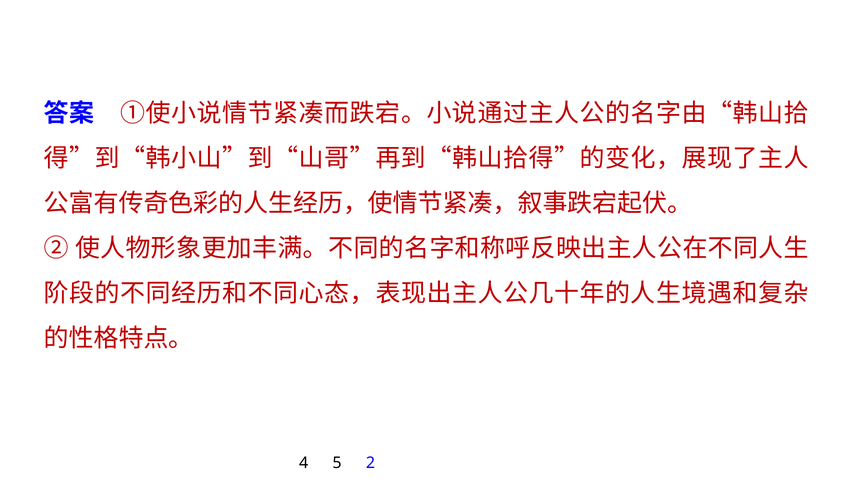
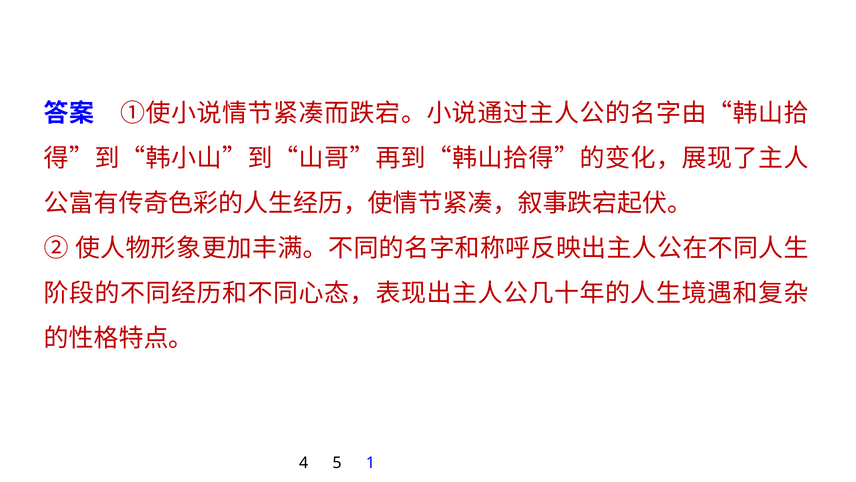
2: 2 -> 1 (371, 463)
